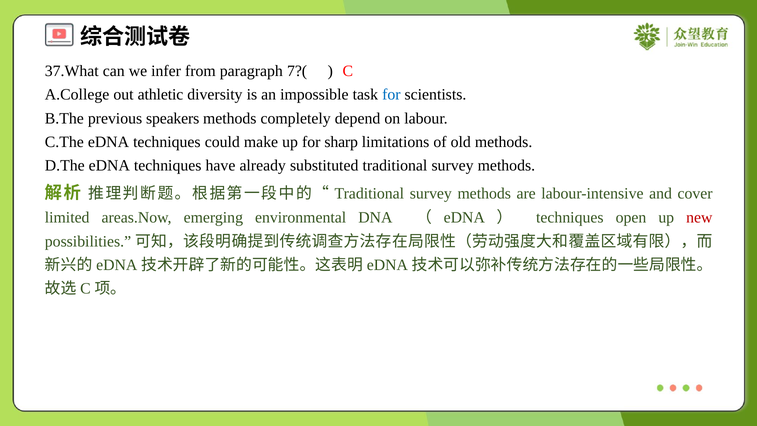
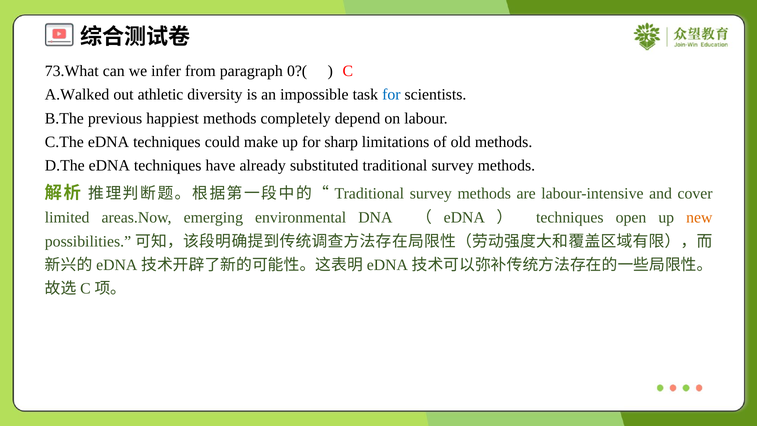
37.What: 37.What -> 73.What (72, 71)
7?(: 7?( -> 0?( (297, 71)
A.College: A.College -> A.Walked (77, 95)
speakers: speakers -> happiest (173, 118)
new colour: red -> orange (699, 218)
